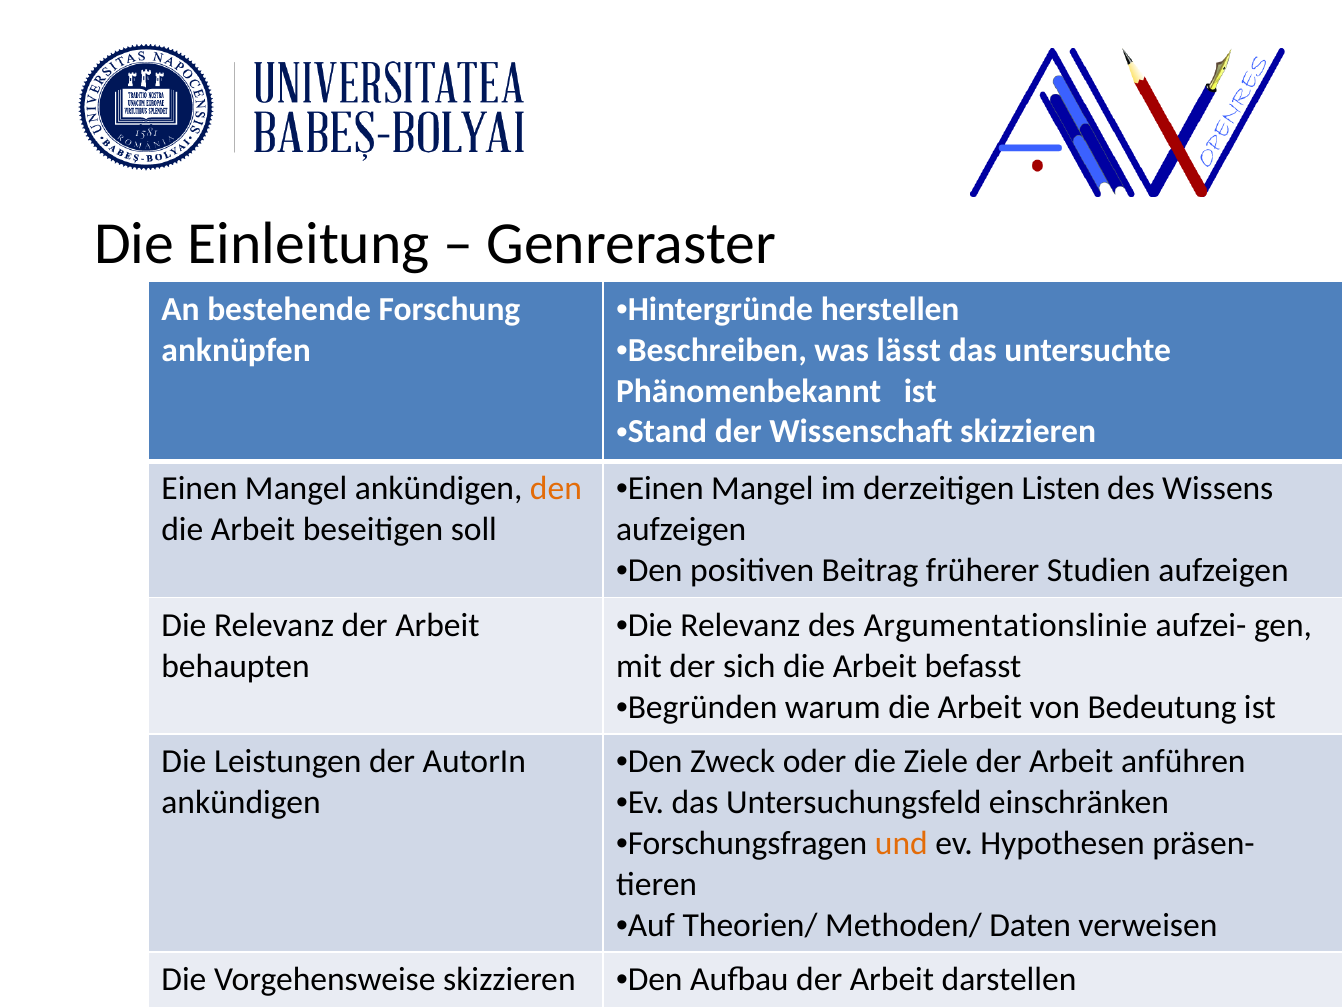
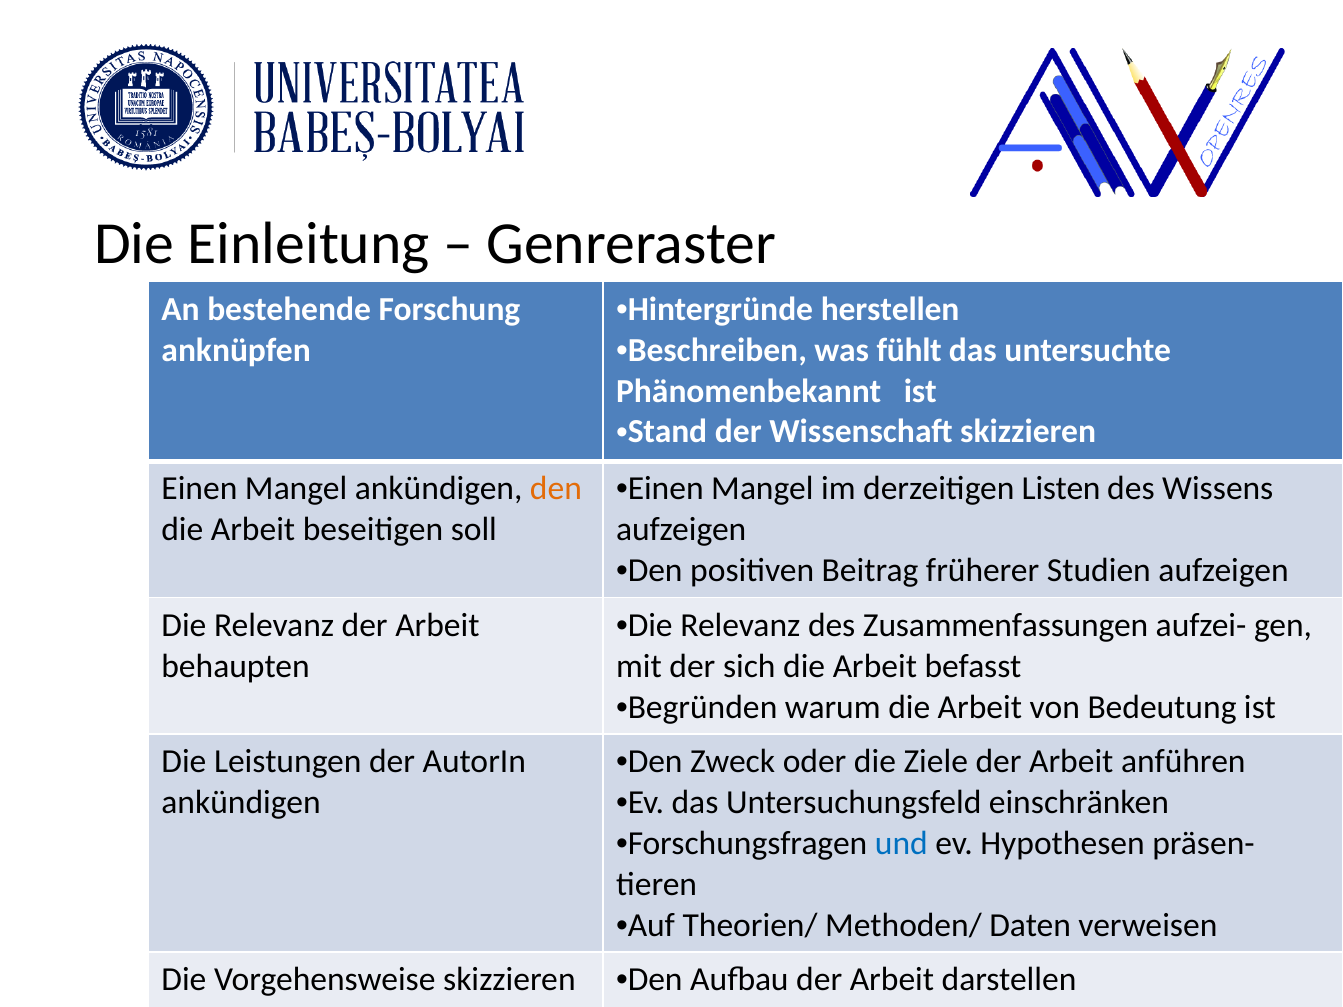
lässt: lässt -> fühlt (909, 350)
Argumentationslinie: Argumentationslinie -> Zusammenfassungen (1006, 625)
und colour: orange -> blue (901, 844)
